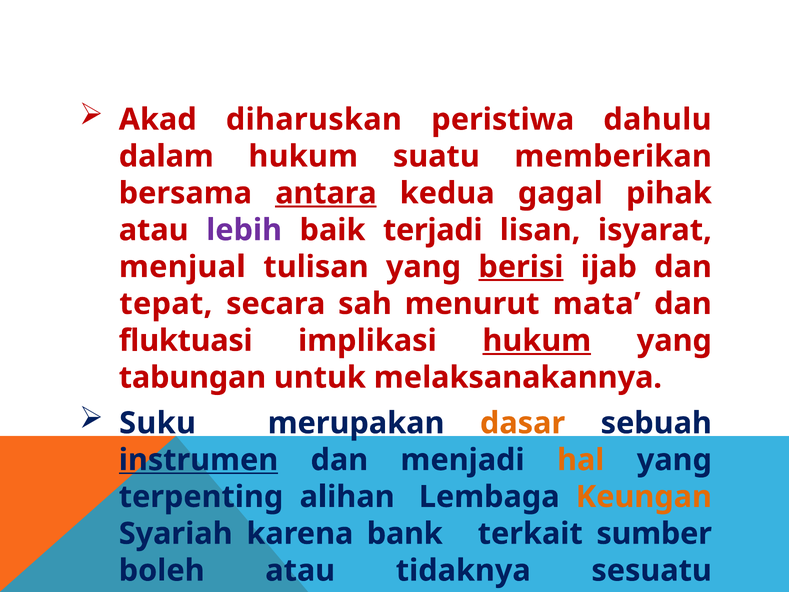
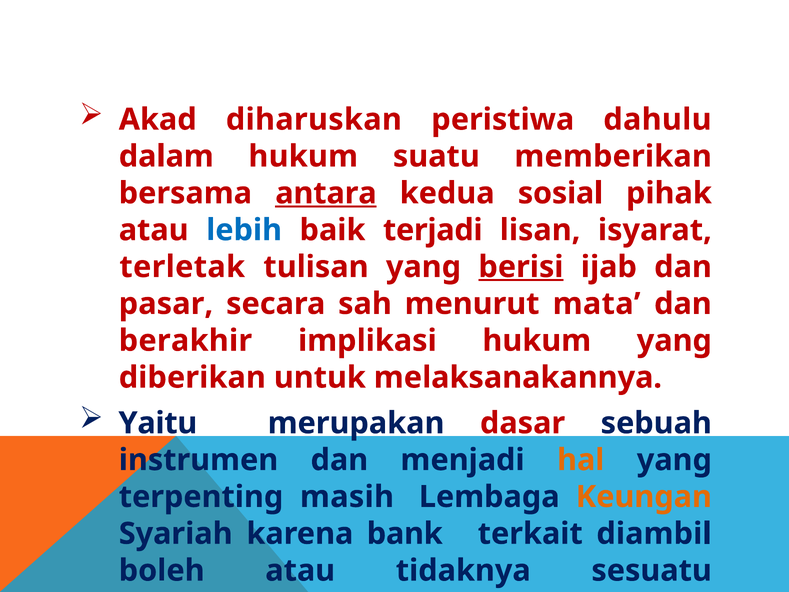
gagal: gagal -> sosial (560, 193)
lebih colour: purple -> blue (244, 230)
menjual: menjual -> terletak (182, 267)
tepat: tepat -> pasar (166, 304)
fluktuasi: fluktuasi -> berakhir (185, 341)
hukum underline: present -> none (537, 341)
tabungan: tabungan -> diberikan (192, 377)
Suku: Suku -> Yaitu (158, 423)
dasar colour: orange -> red (523, 423)
instrumen underline: present -> none (198, 460)
alihan: alihan -> masih (347, 497)
sumber: sumber -> diambil (654, 533)
